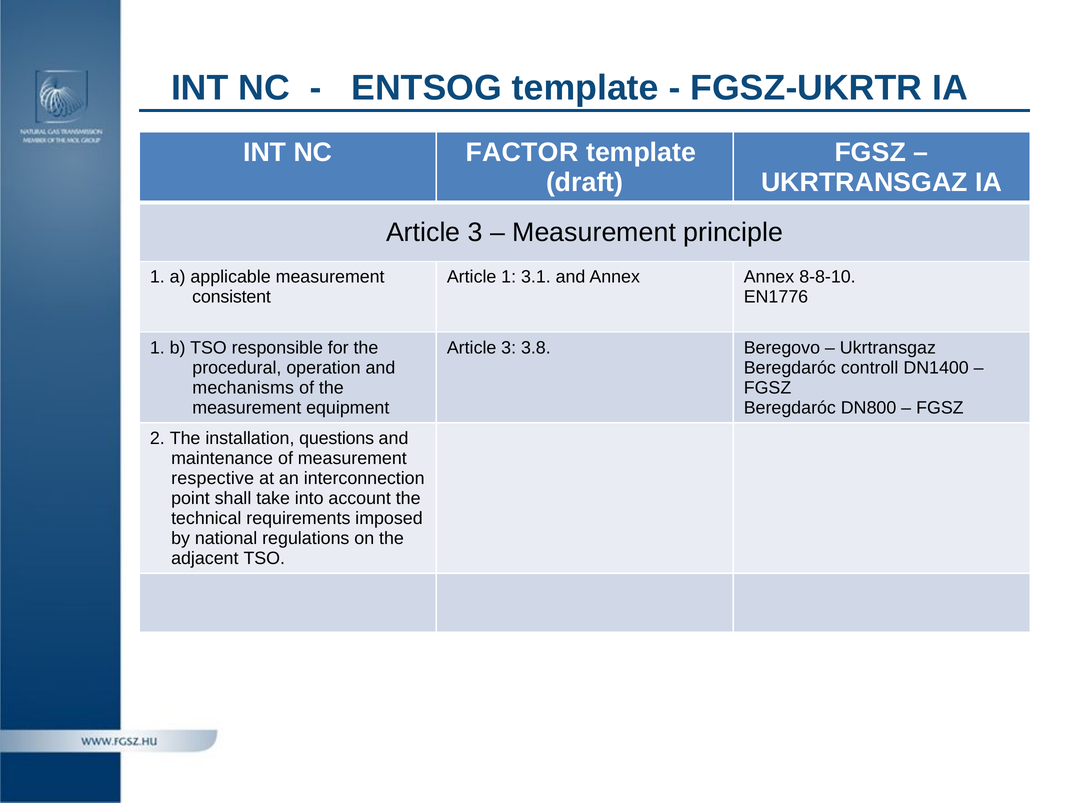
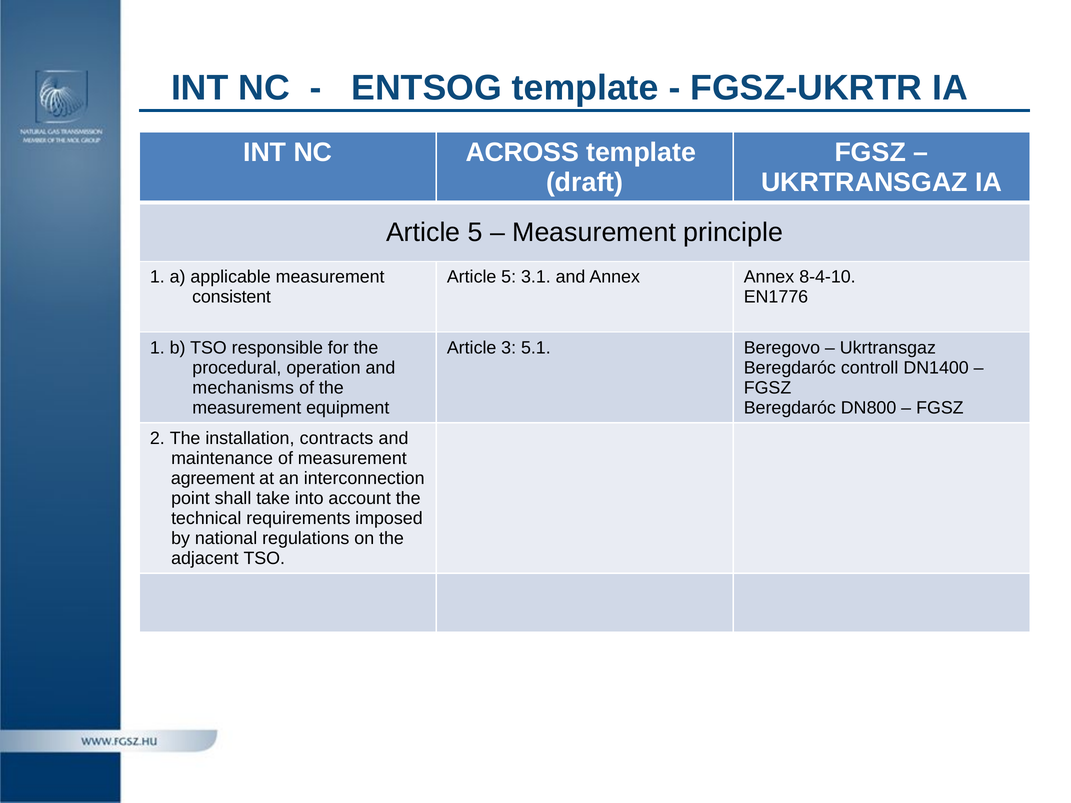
FACTOR: FACTOR -> ACROSS (522, 153)
3: 3 -> 5 (475, 232)
1: 1 -> 5 (509, 277)
8-8-10: 8-8-10 -> 8-4-10 (827, 277)
3.8: 3.8 -> 5.1 (536, 348)
questions: questions -> contracts (337, 439)
respective: respective -> agreement (213, 479)
